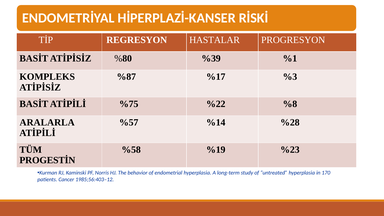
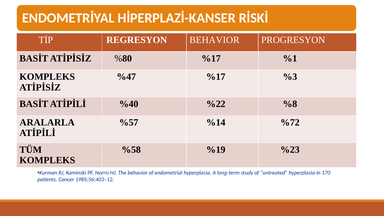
HASTALAR: HASTALAR -> BEHAVIOR (214, 40)
%80 %39: %39 -> %17 (211, 58)
%87: %87 -> %47 (126, 77)
%75: %75 -> %40 (129, 104)
%28: %28 -> %72 (290, 122)
PROGESTİN: PROGESTİN -> KOMPLEKS (47, 160)
